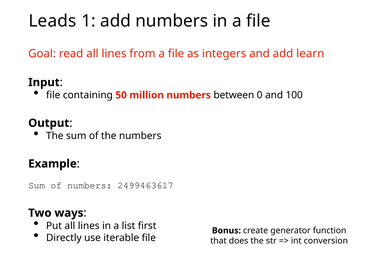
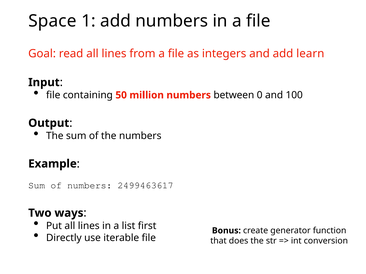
Leads: Leads -> Space (52, 21)
